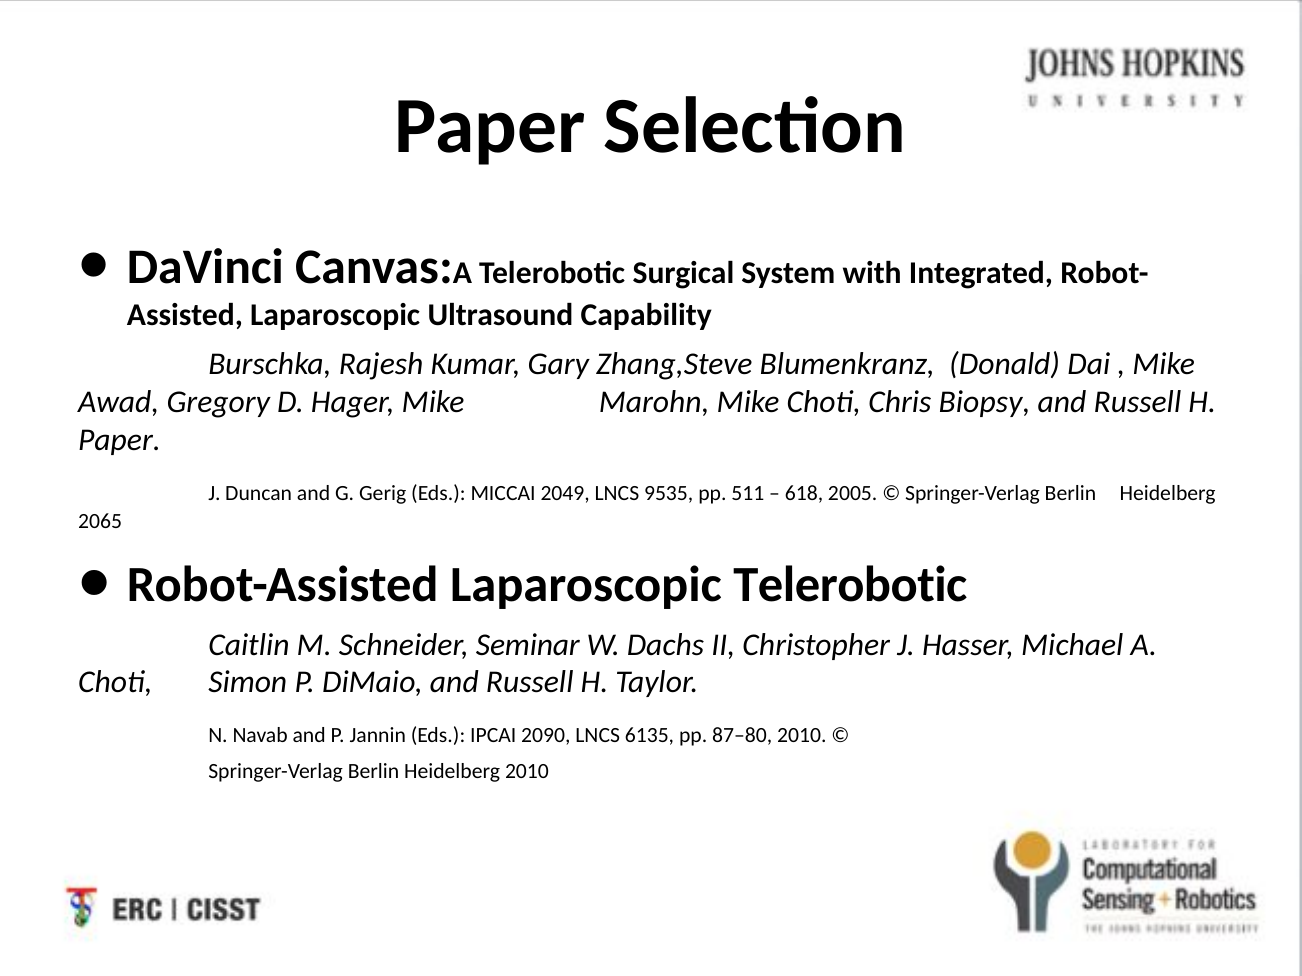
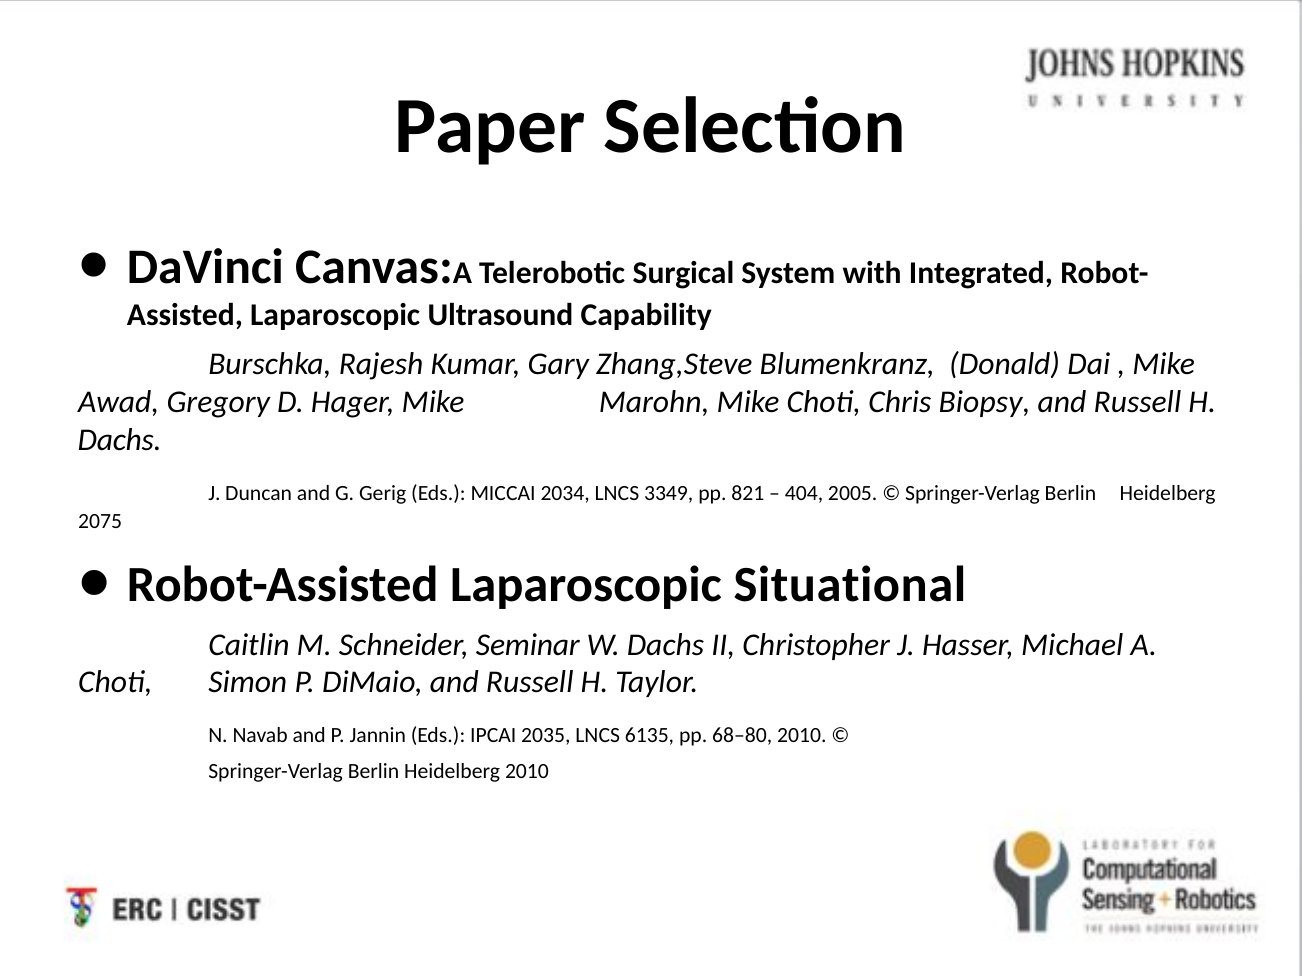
Paper: Paper -> Dachs (120, 441)
2049: 2049 -> 2034 (565, 493)
9535: 9535 -> 3349 (669, 493)
511: 511 -> 821 (748, 493)
618: 618 -> 404 (804, 493)
2065: 2065 -> 2075 (100, 521)
Laparoscopic Telerobotic: Telerobotic -> Situational (850, 585)
2090: 2090 -> 2035 (546, 736)
87–80: 87–80 -> 68–80 (742, 736)
